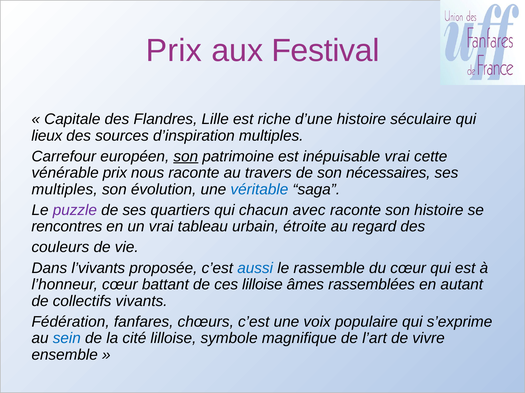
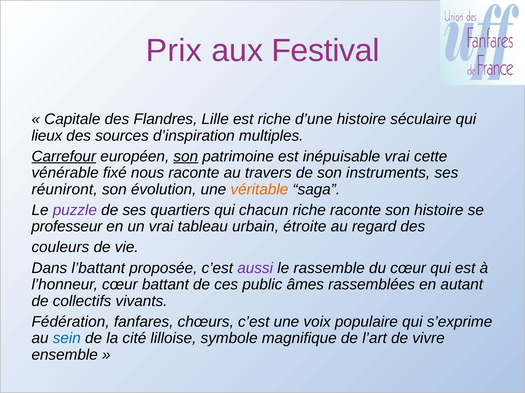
Carrefour underline: none -> present (64, 157)
vénérable prix: prix -> fixé (115, 173)
nécessaires: nécessaires -> instruments (388, 173)
multiples: multiples -> réuniront (65, 190)
véritable colour: blue -> orange (259, 190)
chacun avec: avec -> riche (309, 210)
rencontres: rencontres -> professeur (67, 227)
l’vivants: l’vivants -> l’battant (98, 268)
aussi colour: blue -> purple (255, 268)
ces lilloise: lilloise -> public (262, 285)
